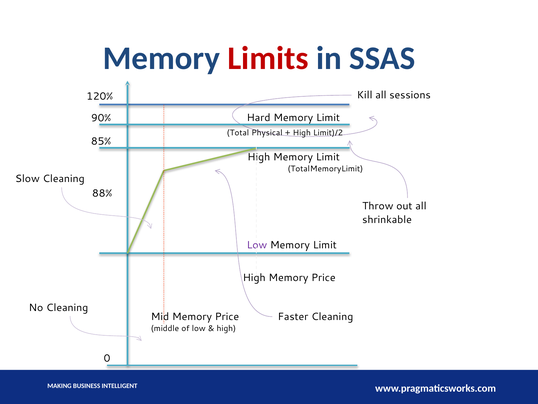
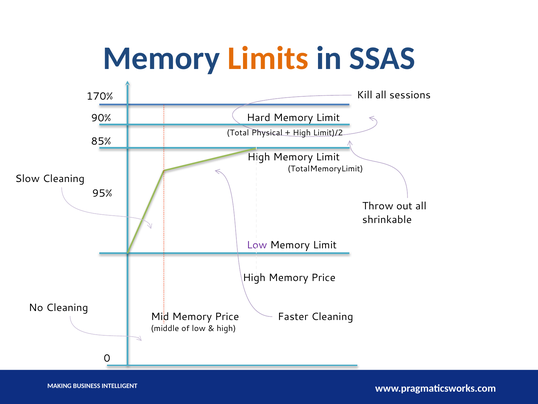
Limits colour: red -> orange (268, 58)
120%: 120% -> 170% (100, 96)
88%: 88% -> 95% (102, 193)
